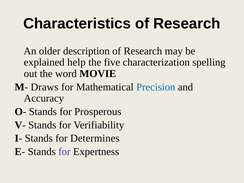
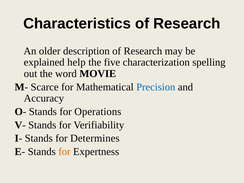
Draws: Draws -> Scarce (45, 87)
Prosperous: Prosperous -> Operations (98, 112)
for colour: purple -> orange (64, 152)
